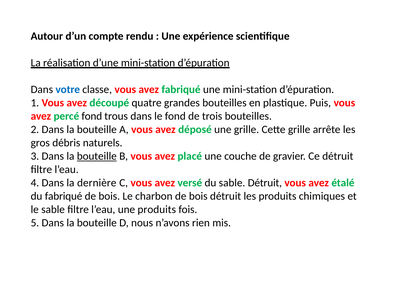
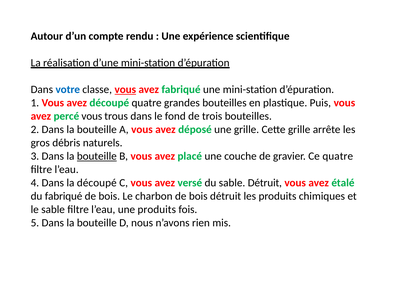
vous underline: none -> present (125, 90)
percé fond: fond -> vous (92, 116)
Ce détruit: détruit -> quatre (338, 156)
la dernière: dernière -> découpé (97, 183)
